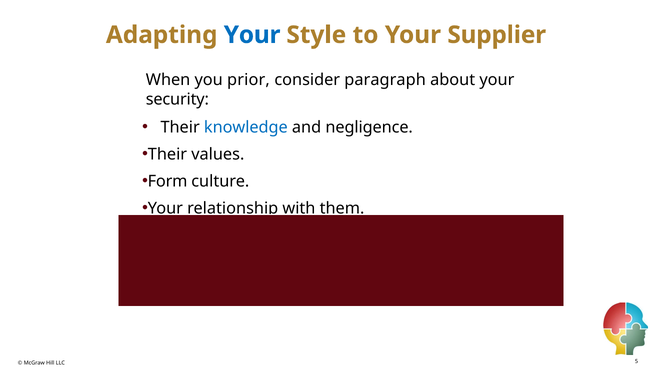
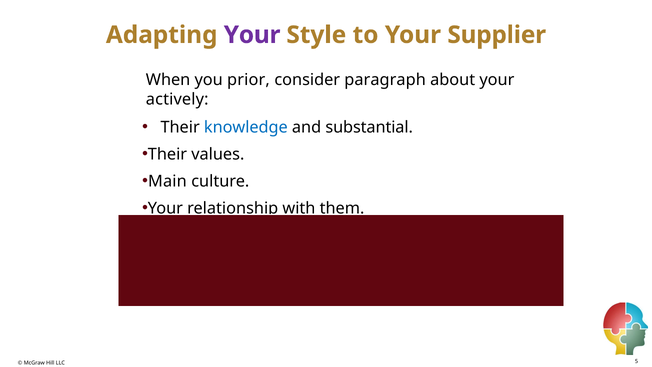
Your colour: blue -> purple (252, 35)
security: security -> actively (177, 99)
negligence: negligence -> substantial (369, 127)
Form: Form -> Main (167, 181)
